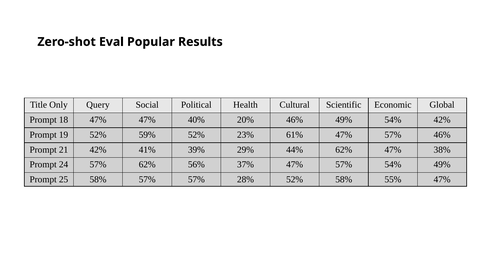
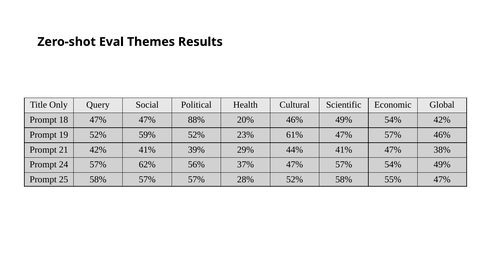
Popular: Popular -> Themes (151, 42)
40%: 40% -> 88% (196, 120)
44% 62%: 62% -> 41% (344, 150)
